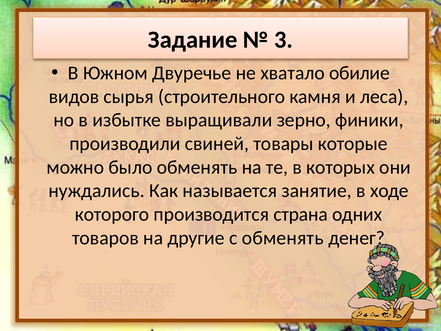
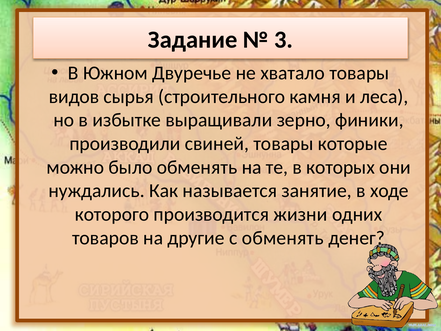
хватало обилие: обилие -> товары (359, 73)
страна: страна -> жизни (300, 214)
